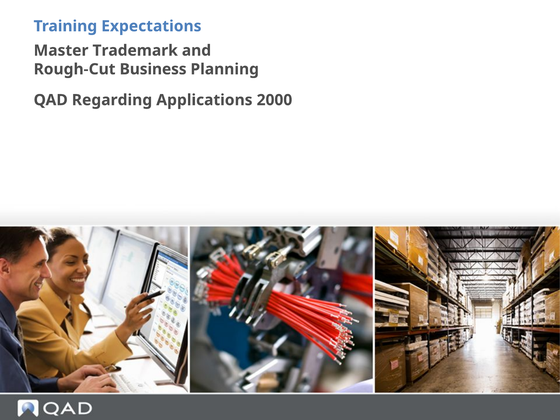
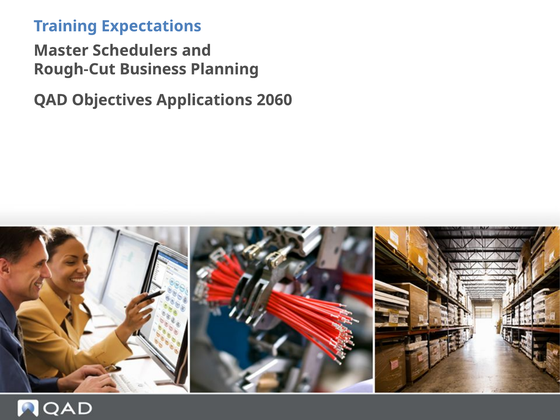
Trademark: Trademark -> Schedulers (135, 51)
Regarding: Regarding -> Objectives (112, 100)
2000: 2000 -> 2060 (274, 100)
